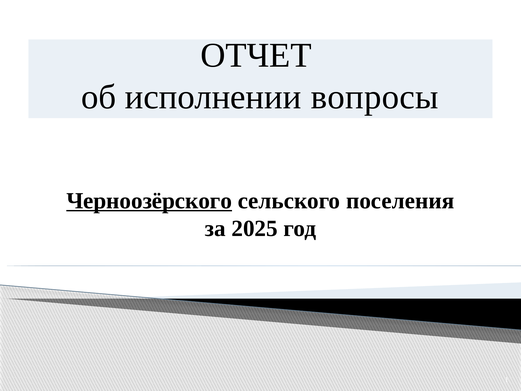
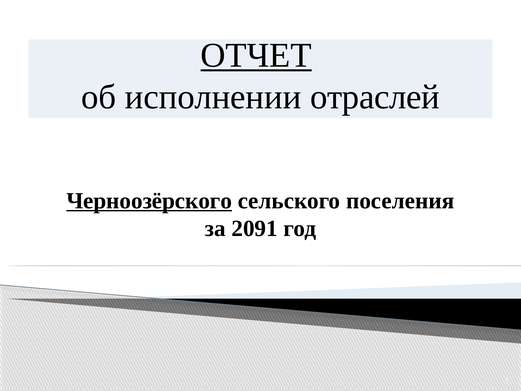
ОТЧЕТ underline: none -> present (256, 55)
вопросы: вопросы -> отраслей (375, 97)
2025: 2025 -> 2091 (255, 228)
